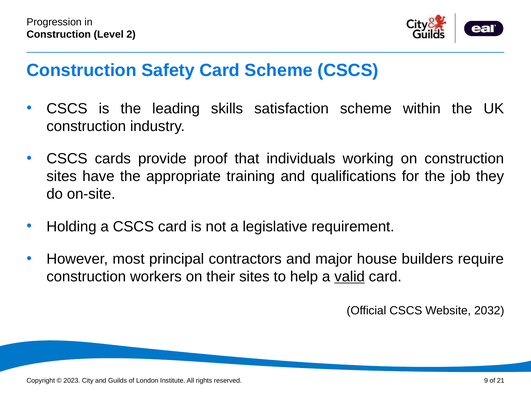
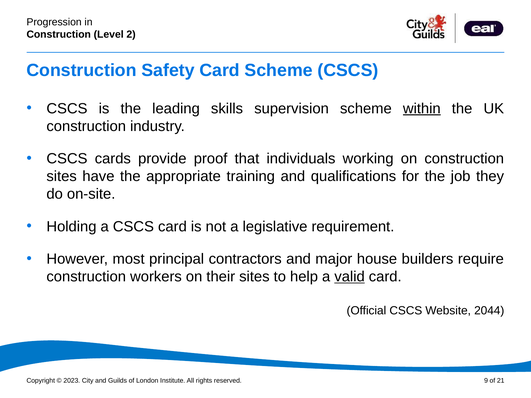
satisfaction: satisfaction -> supervision (292, 109)
within underline: none -> present (422, 109)
2032: 2032 -> 2044 (489, 311)
